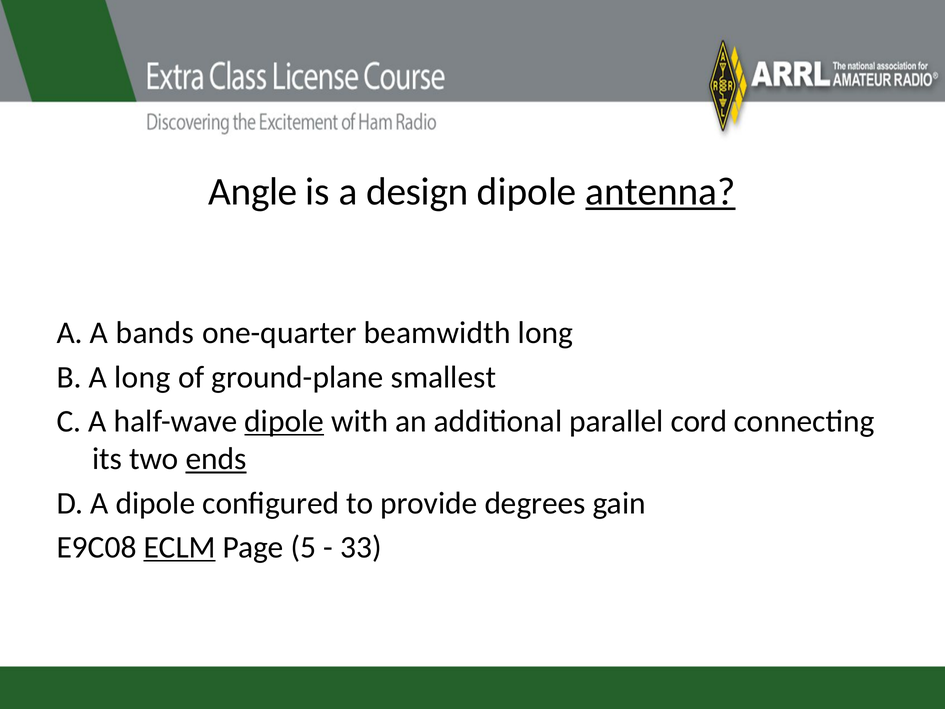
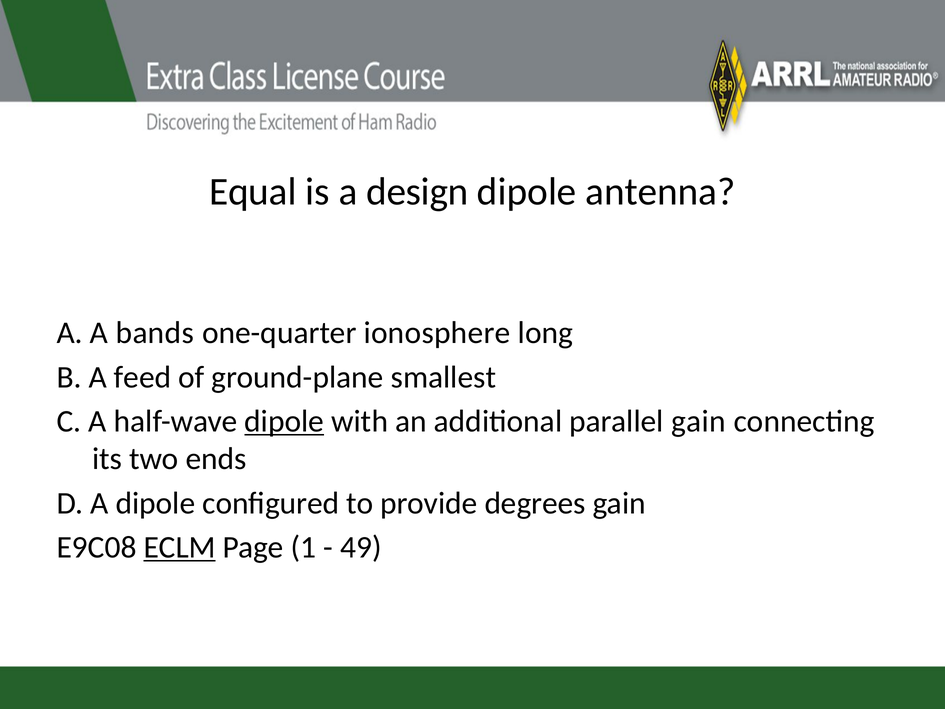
Angle: Angle -> Equal (253, 192)
antenna underline: present -> none (660, 192)
beamwidth: beamwidth -> ionosphere (437, 333)
A long: long -> feed (143, 377)
parallel cord: cord -> gain (699, 421)
ends underline: present -> none (216, 459)
5: 5 -> 1 (303, 547)
33: 33 -> 49 (361, 547)
